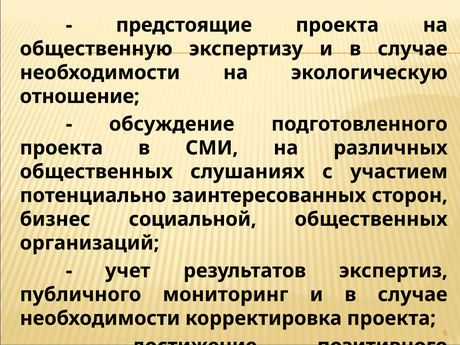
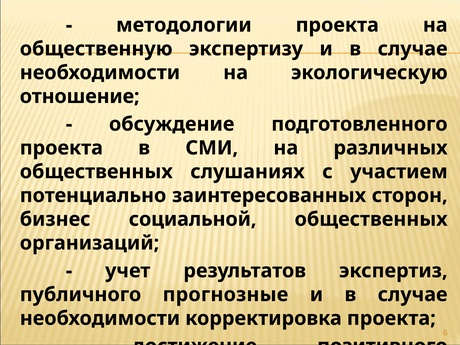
предстоящие: предстоящие -> методологии (184, 25)
мониторинг: мониторинг -> прогнозные (225, 295)
